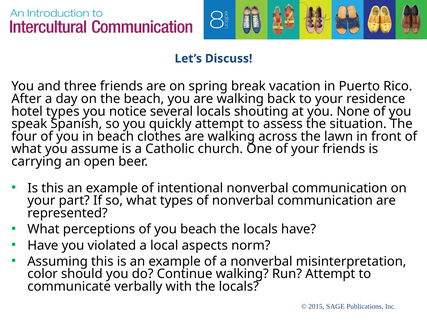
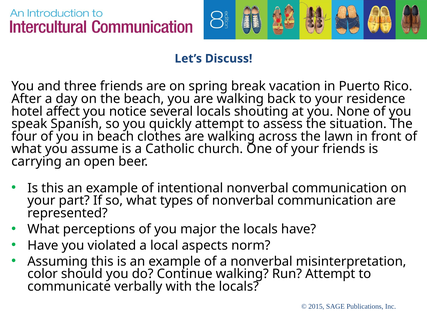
hotel types: types -> affect (63, 111)
you beach: beach -> major (198, 229)
